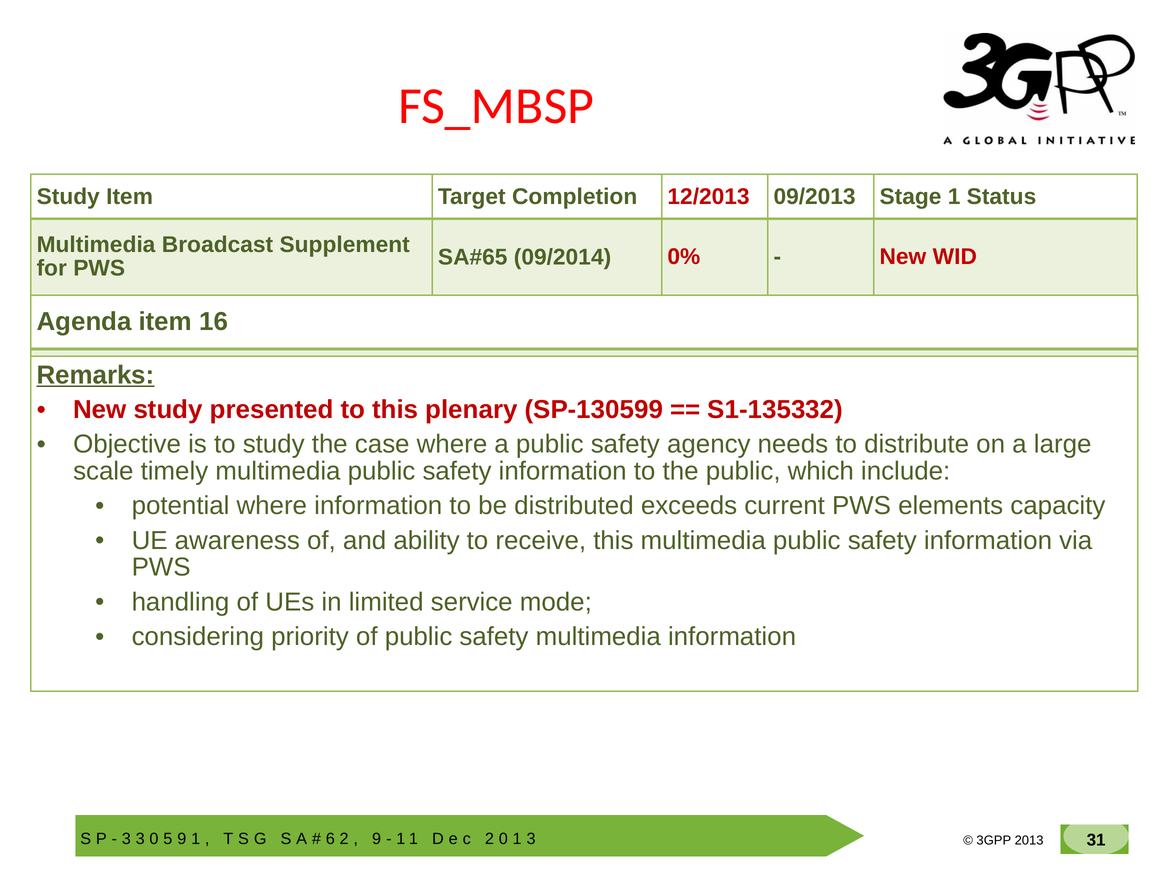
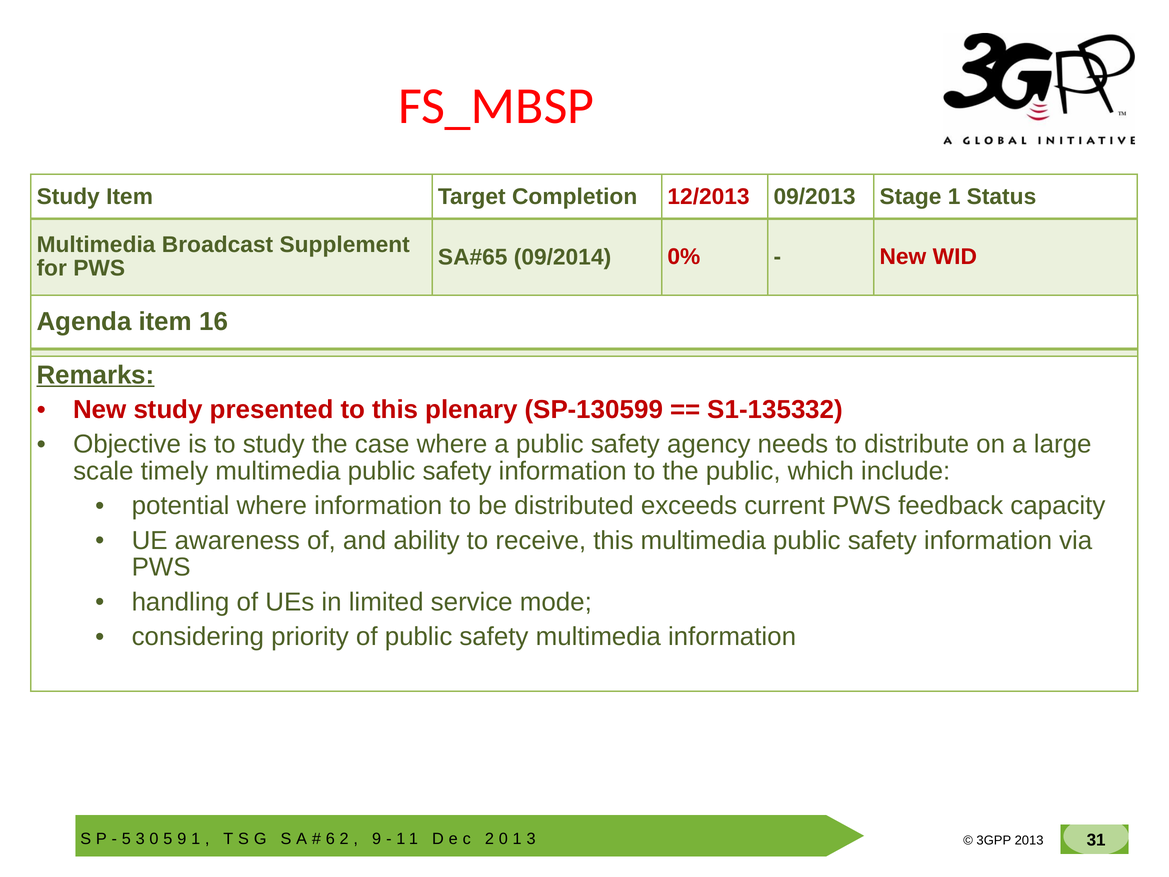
elements: elements -> feedback (951, 506)
3: 3 -> 5 (126, 838)
